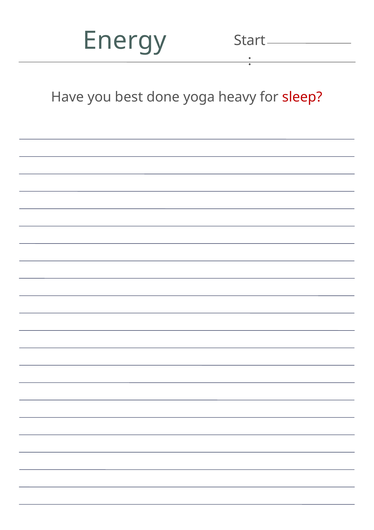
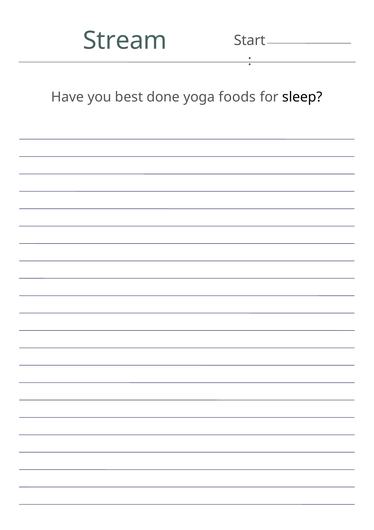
Energy: Energy -> Stream (125, 41)
heavy: heavy -> foods (237, 97)
sleep colour: red -> black (302, 97)
